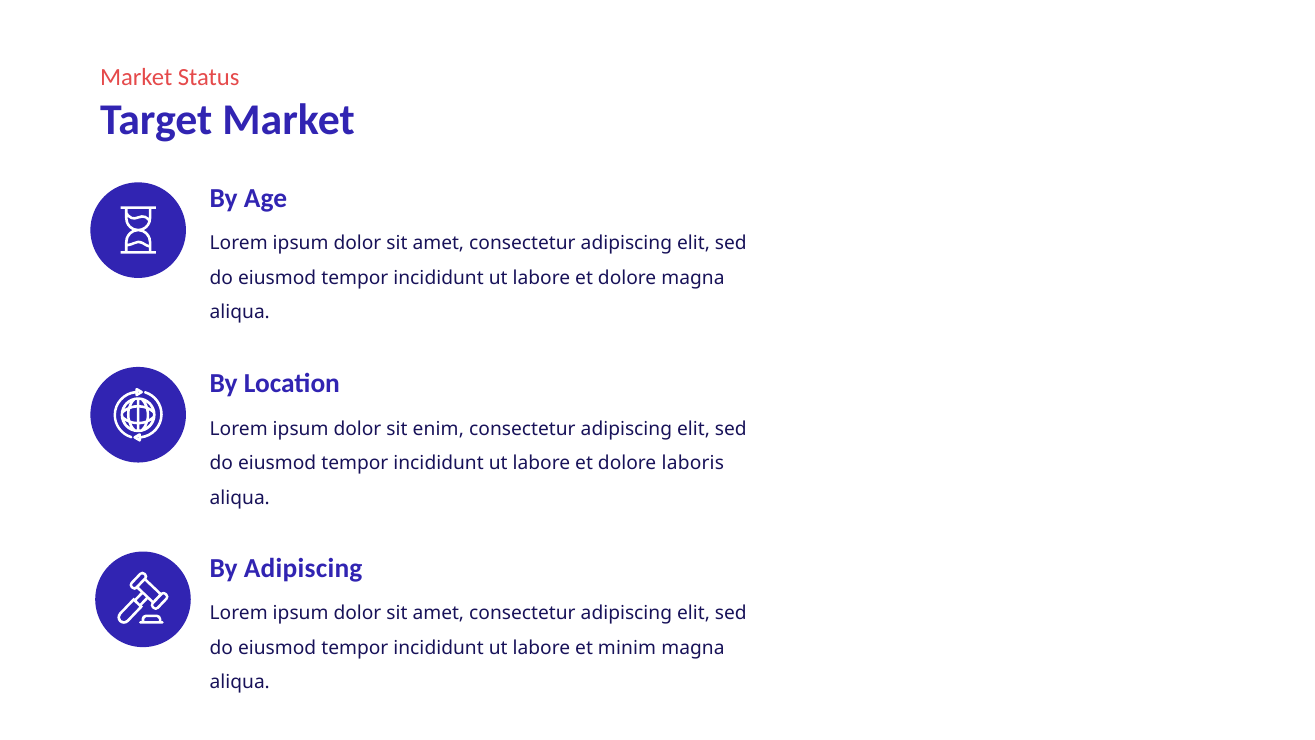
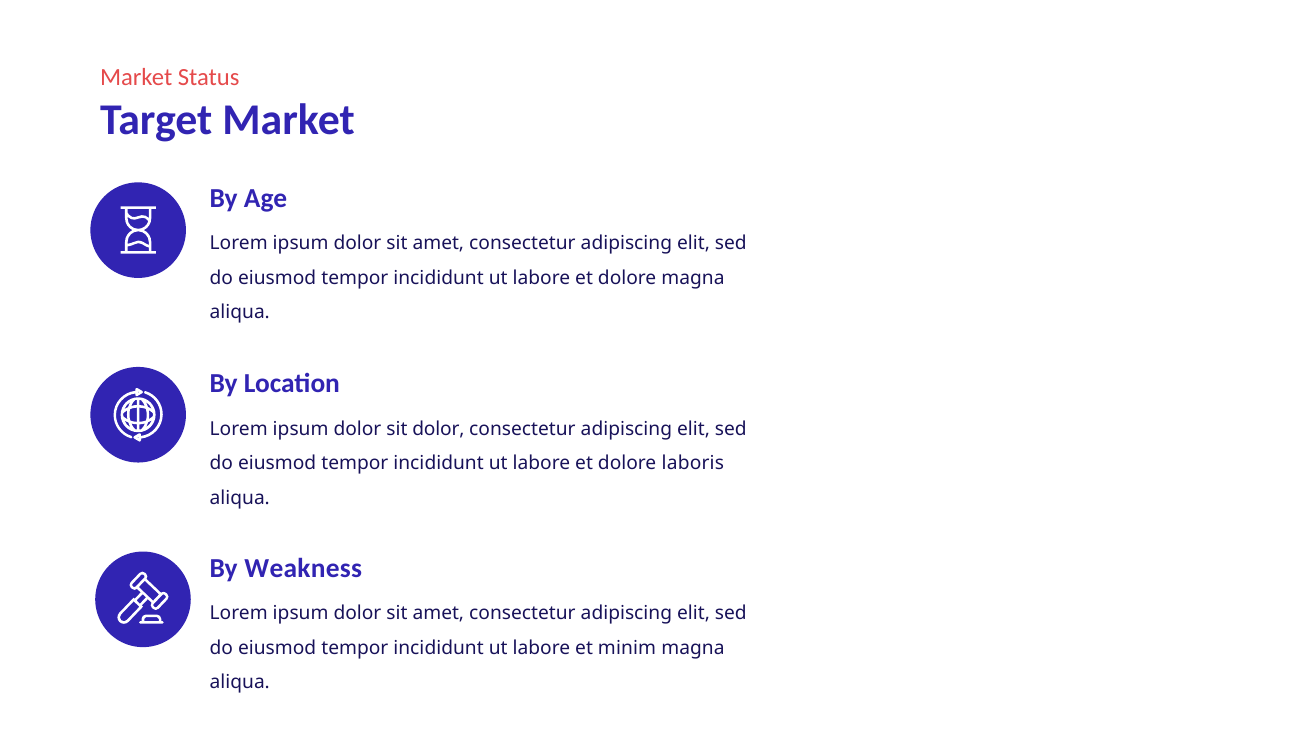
sit enim: enim -> dolor (438, 429)
By Adipiscing: Adipiscing -> Weakness (303, 568)
